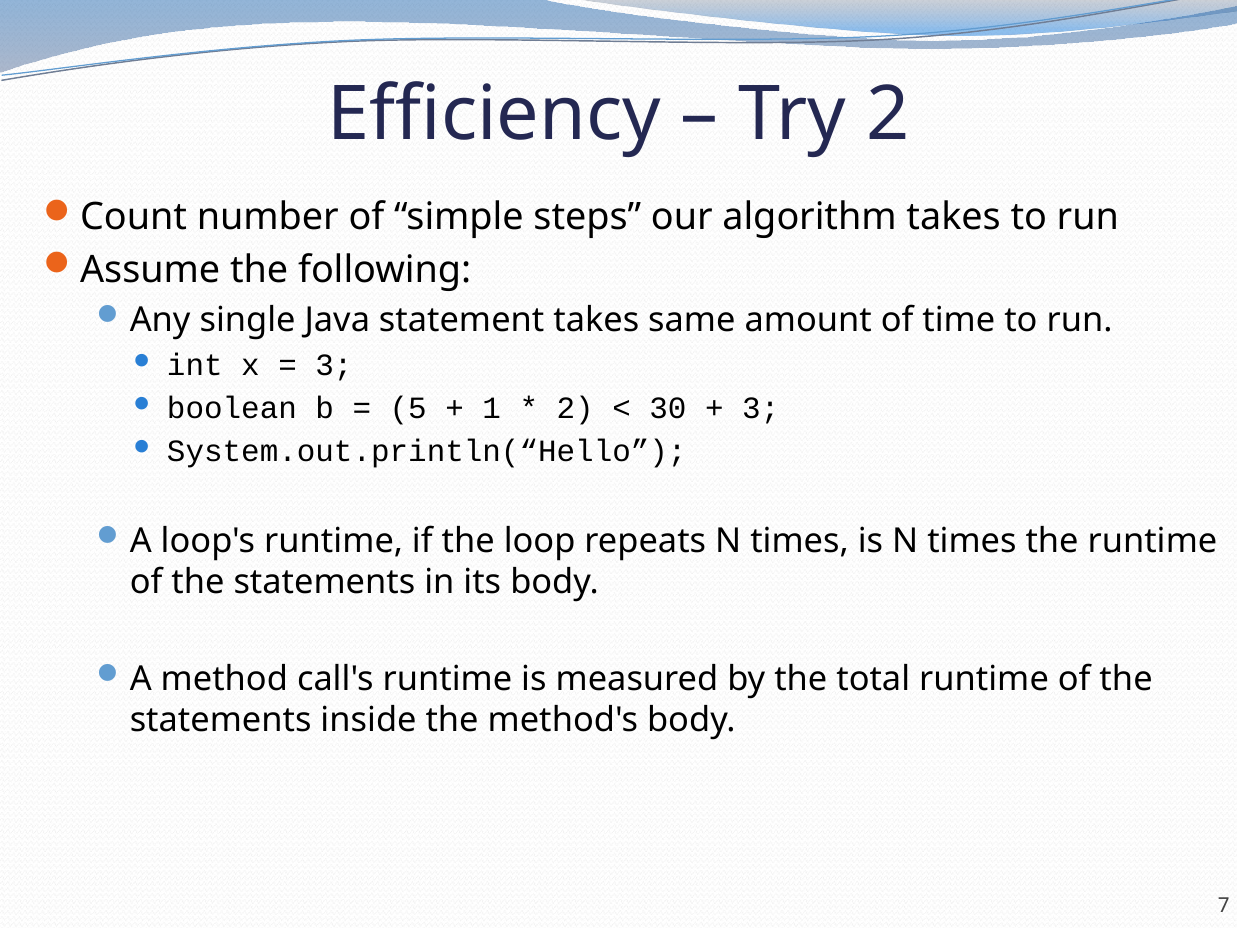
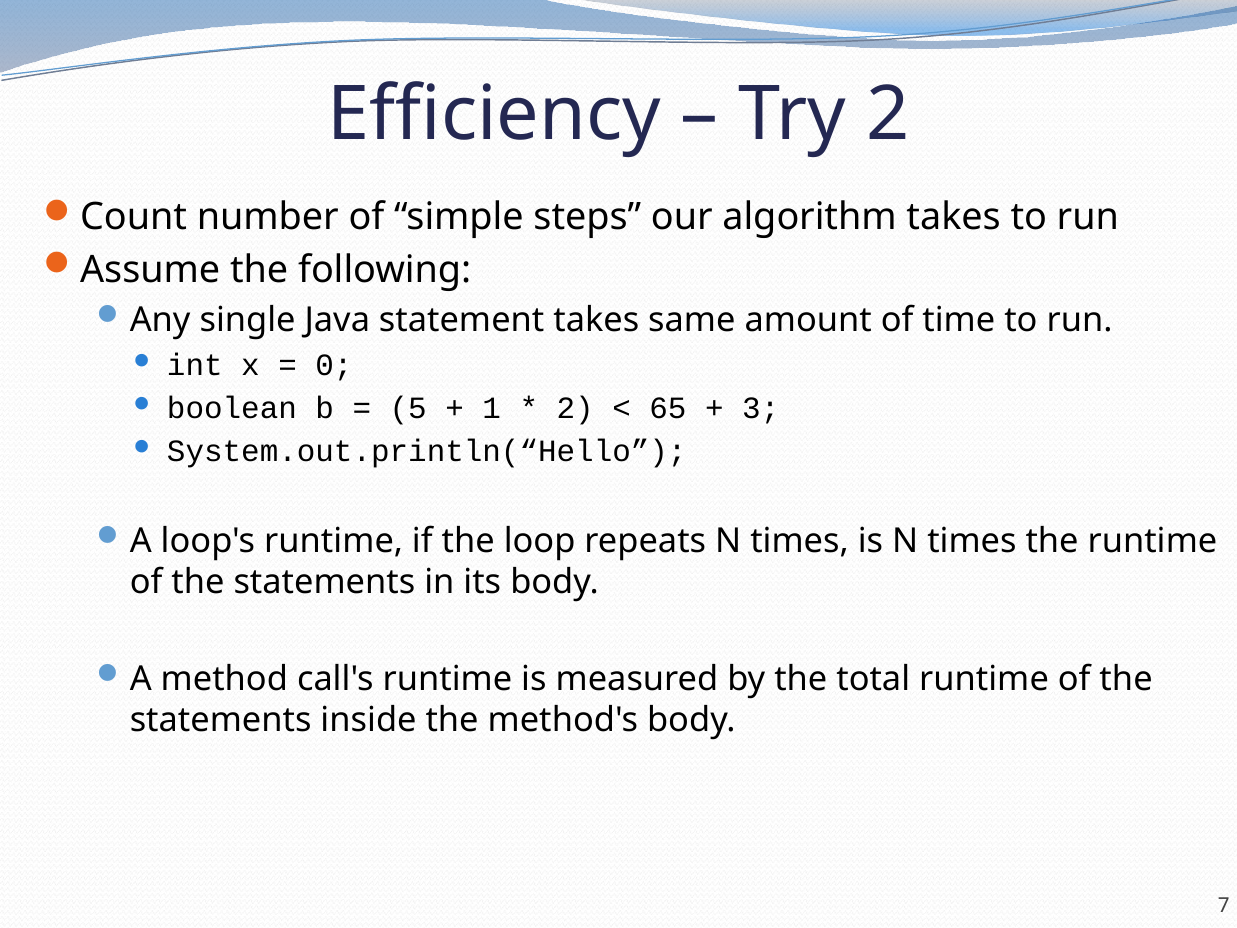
3: 3 -> 0 (334, 365)
30: 30 -> 65 (668, 408)
